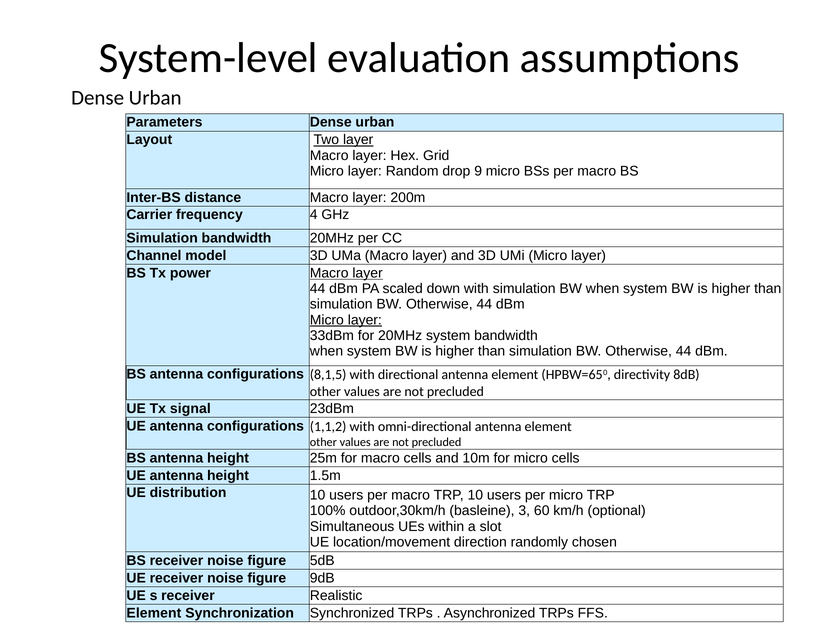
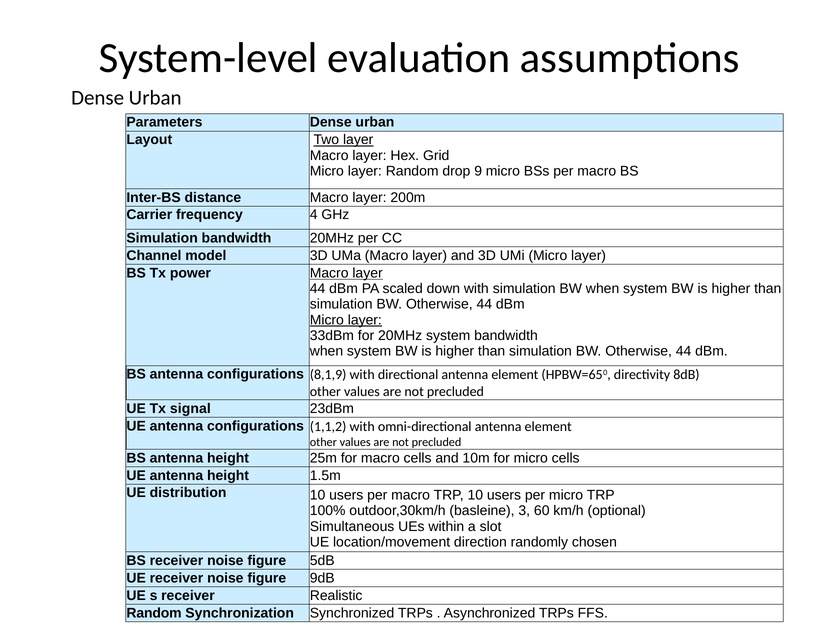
8,1,5: 8,1,5 -> 8,1,9 (328, 375)
Element: Element -> Random (154, 613)
